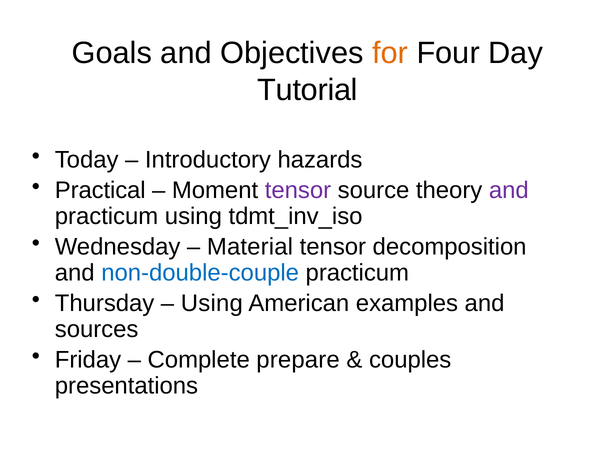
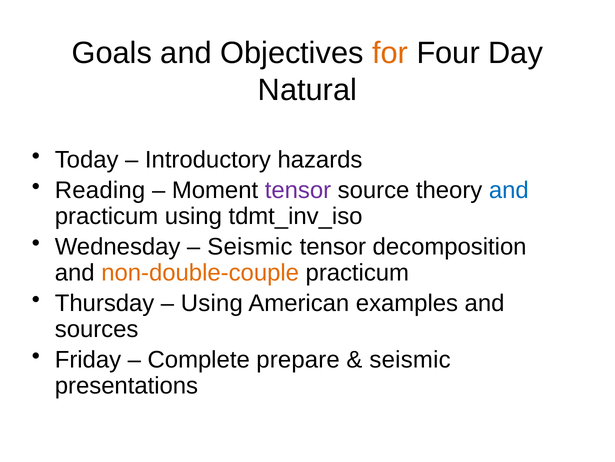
Tutorial: Tutorial -> Natural (307, 90)
Practical: Practical -> Reading (100, 190)
and colour: purple -> blue (509, 190)
Material: Material -> Seismic (250, 246)
non-double-couple colour: blue -> orange (200, 272)
couples: couples -> seismic (410, 359)
